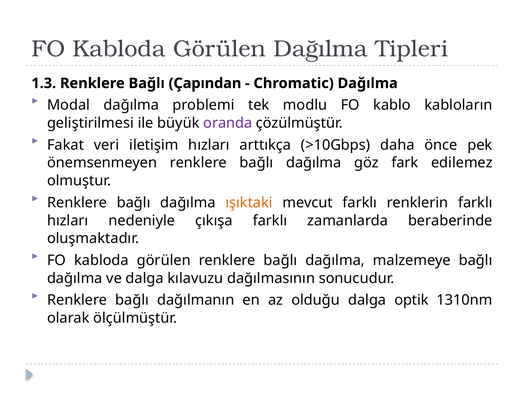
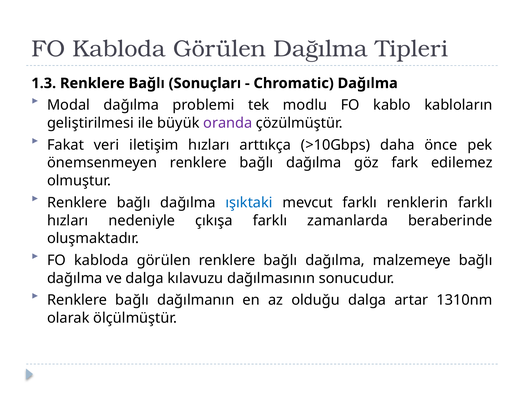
Çapından: Çapından -> Sonuçları (205, 83)
ışıktaki colour: orange -> blue (249, 203)
optik: optik -> artar (411, 300)
